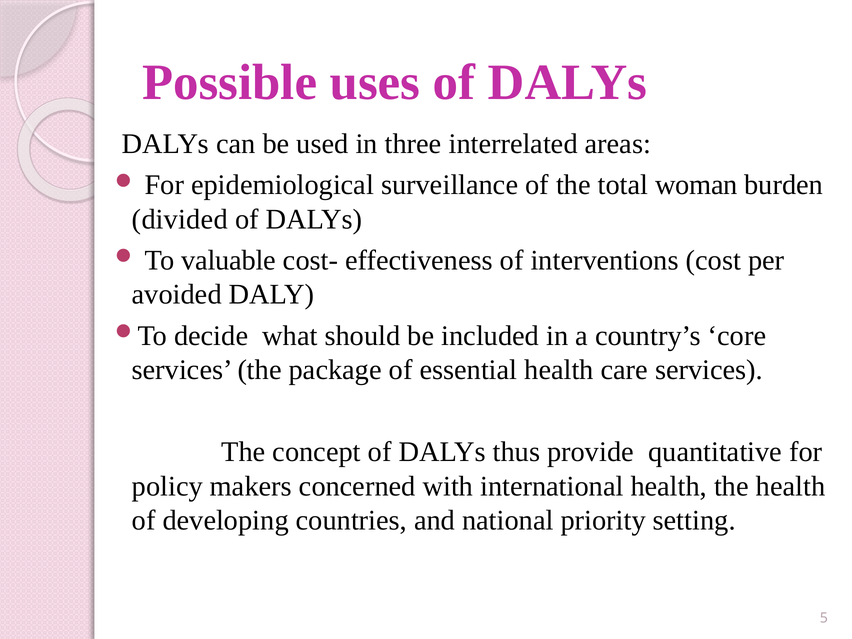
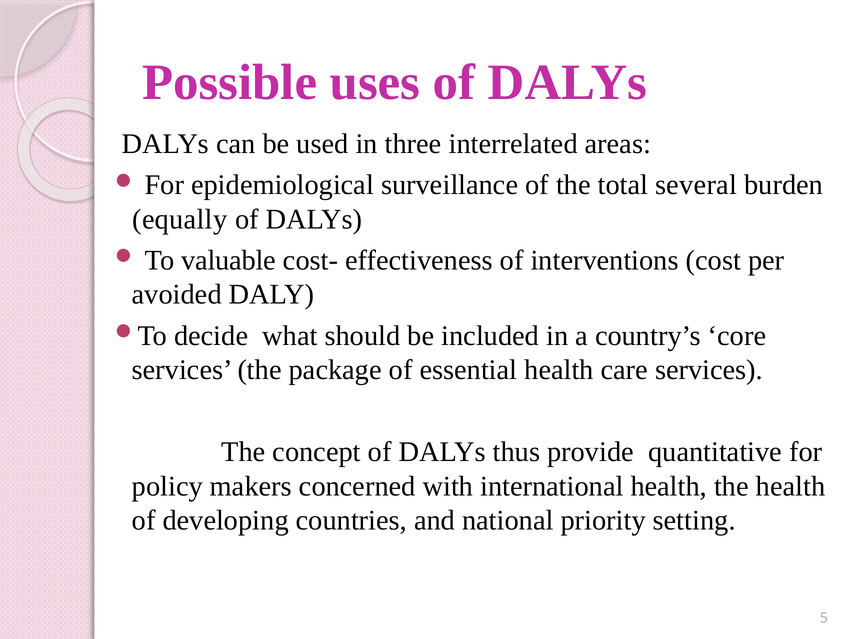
woman: woman -> several (696, 185)
divided: divided -> equally (180, 219)
